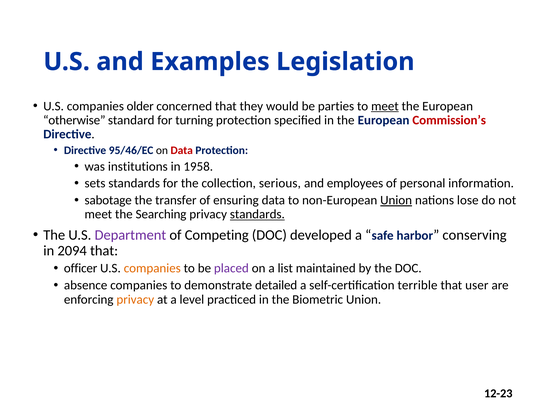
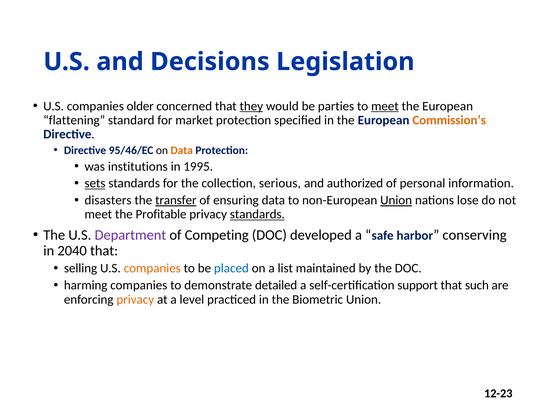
Examples: Examples -> Decisions (210, 62)
they underline: none -> present (251, 106)
otherwise: otherwise -> flattening (74, 120)
turning: turning -> market (194, 120)
Commission’s colour: red -> orange (449, 120)
Data colour: red -> orange (182, 150)
1958: 1958 -> 1995 (198, 166)
sets underline: none -> present (95, 183)
employees: employees -> authorized (355, 183)
sabotage: sabotage -> disasters (108, 200)
transfer underline: none -> present (176, 200)
Searching: Searching -> Profitable (161, 214)
2094: 2094 -> 2040 (72, 250)
officer: officer -> selling (81, 268)
placed colour: purple -> blue (231, 268)
absence: absence -> harming (86, 285)
terrible: terrible -> support (418, 285)
user: user -> such (477, 285)
